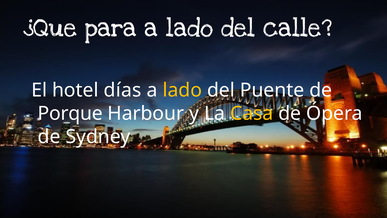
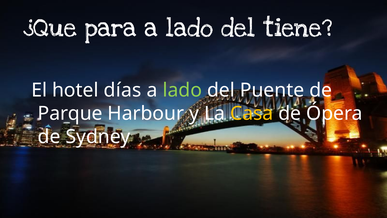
calle: calle -> tiene (298, 27)
lado colour: yellow -> light green (182, 90)
Porque: Porque -> Parque (70, 113)
